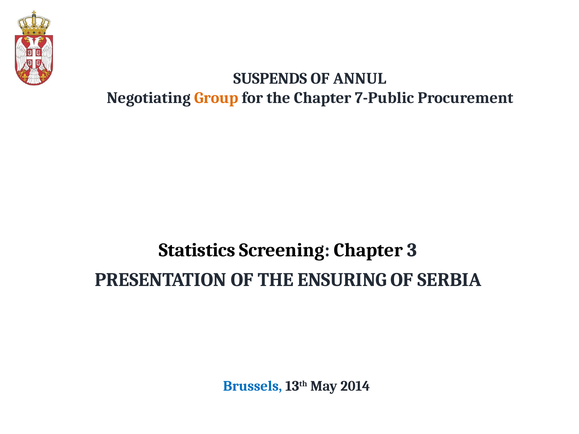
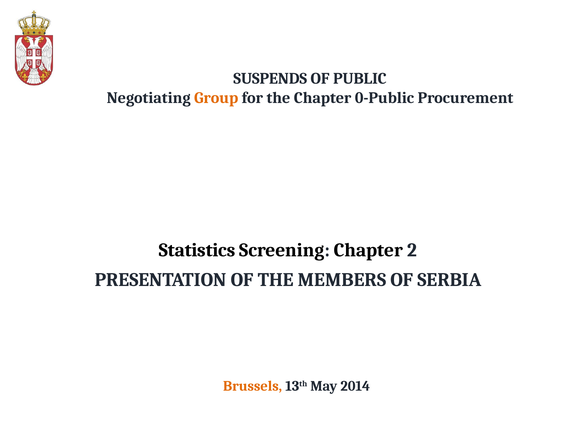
ANNUL: ANNUL -> PUBLIC (360, 79)
7-Public: 7-Public -> 0-Public (384, 98)
3: 3 -> 2 (412, 250)
ENSURING: ENSURING -> MEMBERS (342, 280)
Brussels colour: blue -> orange (253, 386)
